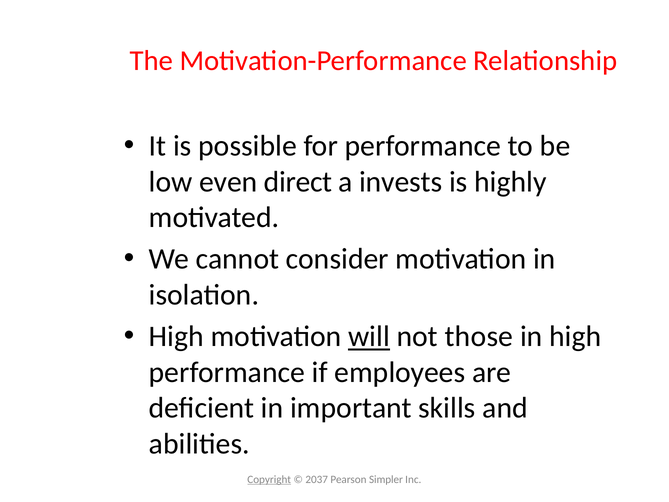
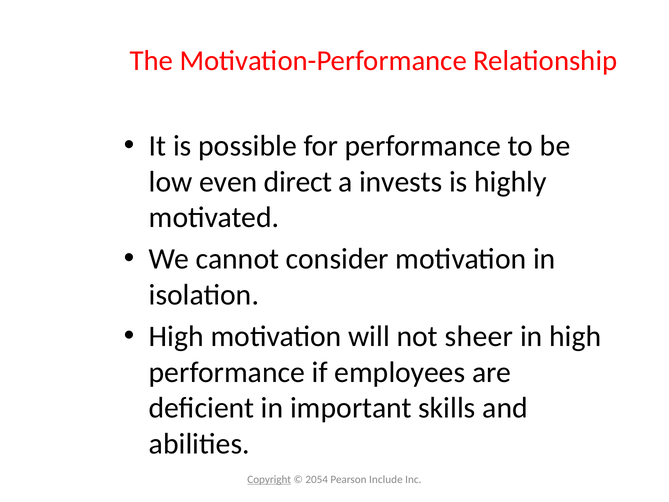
will underline: present -> none (369, 336)
those: those -> sheer (479, 336)
2037: 2037 -> 2054 (317, 479)
Simpler: Simpler -> Include (386, 479)
